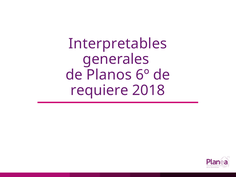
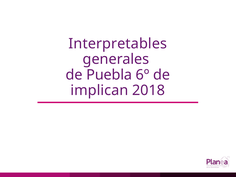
Planos: Planos -> Puebla (109, 75)
requiere: requiere -> implican (99, 90)
